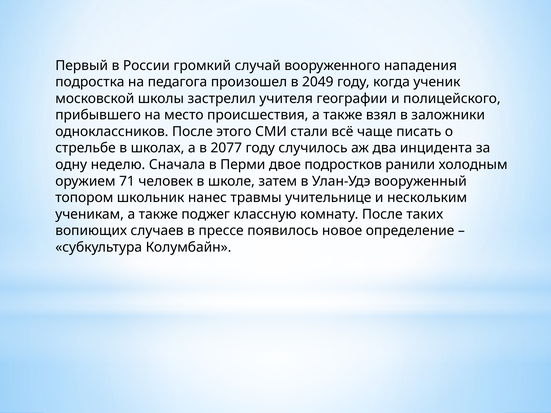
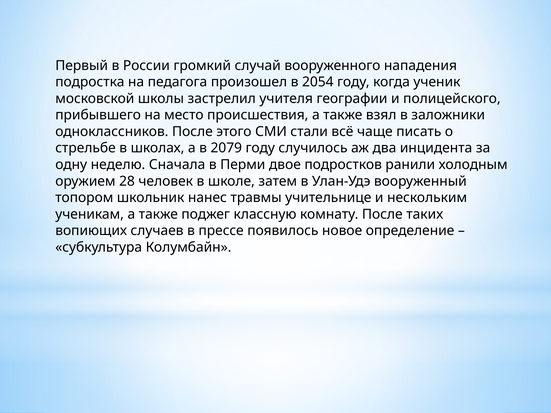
2049: 2049 -> 2054 (318, 82)
2077: 2077 -> 2079 (226, 148)
71: 71 -> 28 (127, 181)
